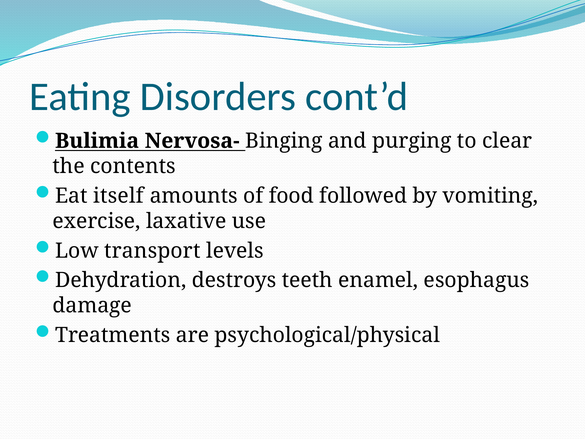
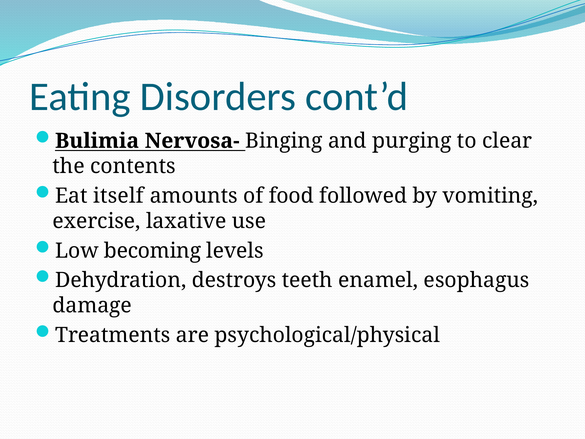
transport: transport -> becoming (153, 251)
